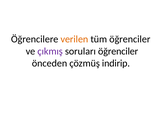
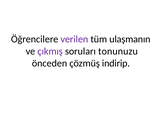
verilen colour: orange -> purple (74, 39)
tüm öğrenciler: öğrenciler -> ulaşmanın (130, 39)
soruları öğrenciler: öğrenciler -> tonunuzu (118, 51)
